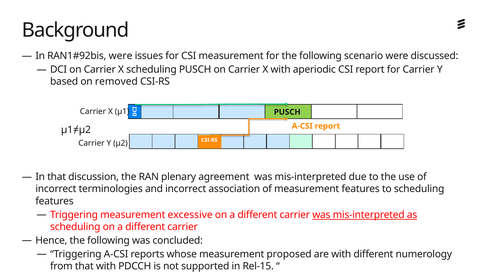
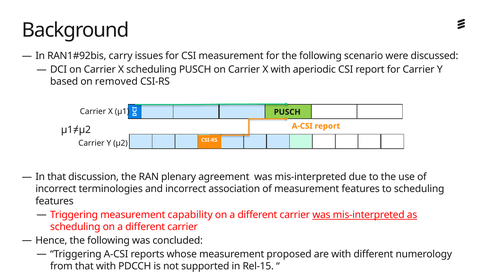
were: were -> carry (121, 56)
excessive: excessive -> capability (190, 215)
